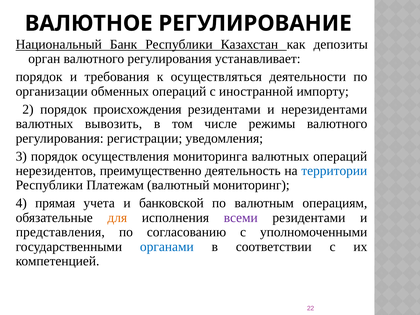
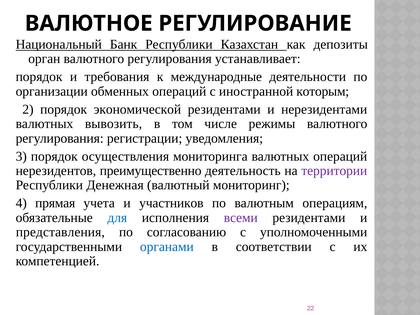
осуществляться: осуществляться -> международные (216, 77)
импорту: импорту -> которым (323, 91)
происхождения: происхождения -> экономической (137, 109)
территории colour: blue -> purple (334, 171)
Платежам: Платежам -> Денежная (115, 185)
банковской: банковской -> участников (171, 203)
для colour: orange -> blue (117, 218)
